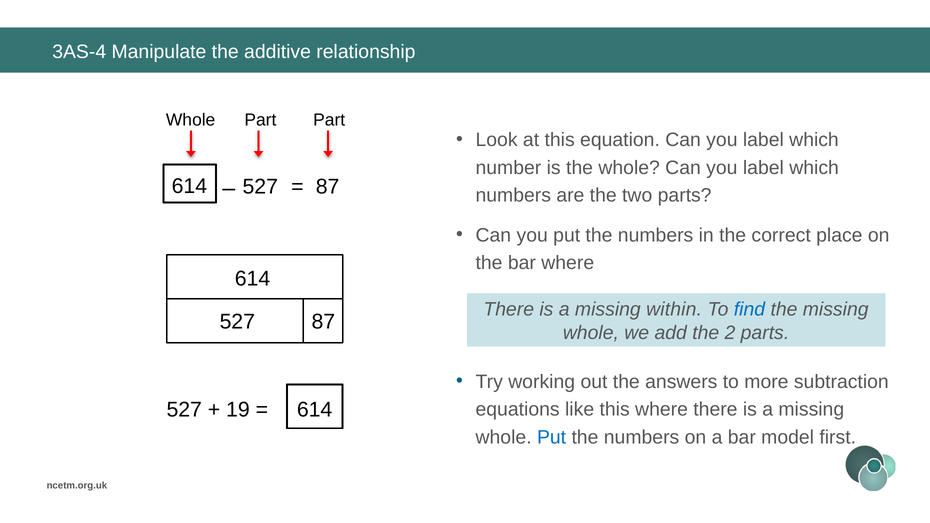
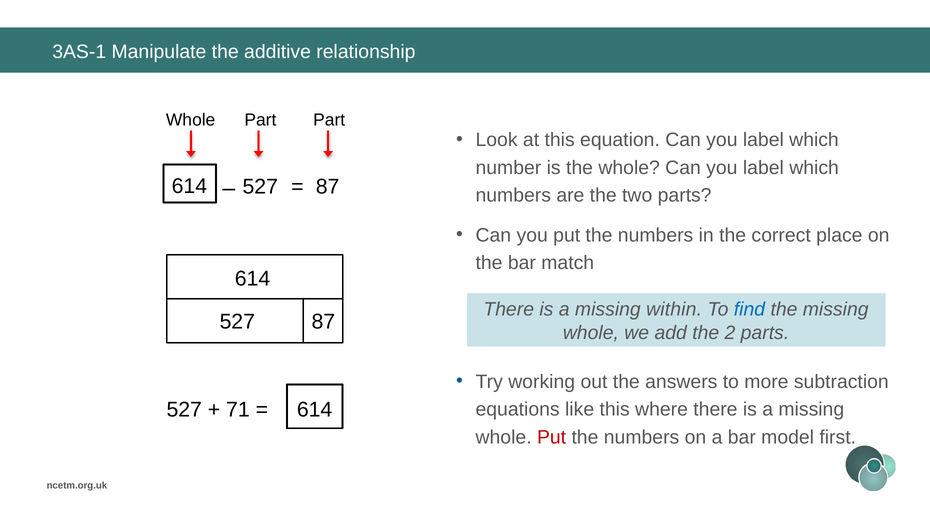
3AS-4: 3AS-4 -> 3AS-1 (79, 52)
bar where: where -> match (568, 263)
19: 19 -> 71 (238, 410)
Put colour: blue -> red (552, 437)
